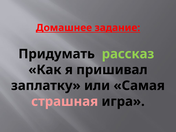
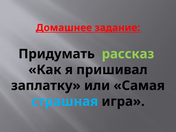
страшная colour: pink -> light blue (65, 101)
